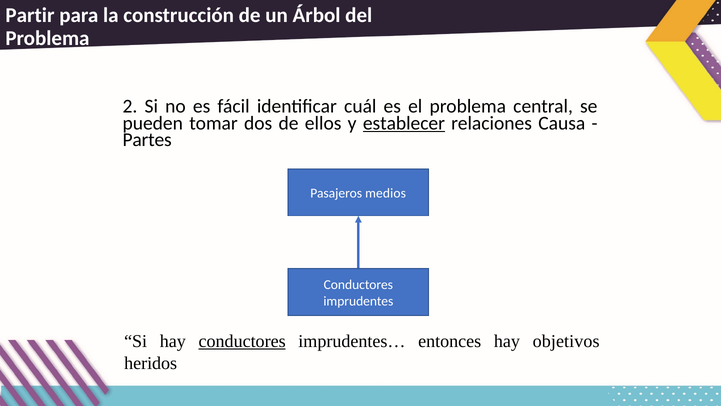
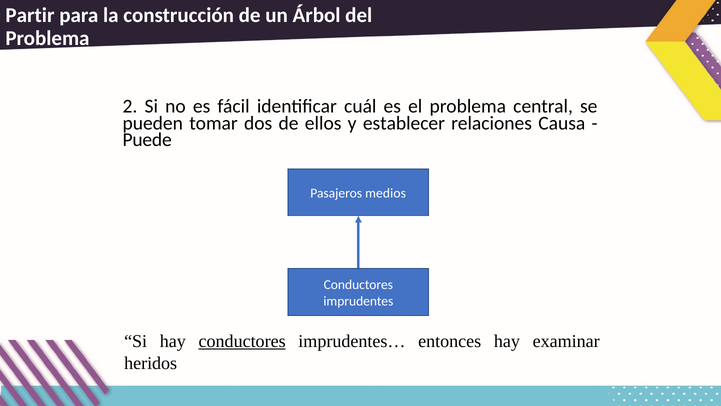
establecer underline: present -> none (404, 123)
Partes: Partes -> Puede (147, 140)
objetivos: objetivos -> examinar (566, 341)
